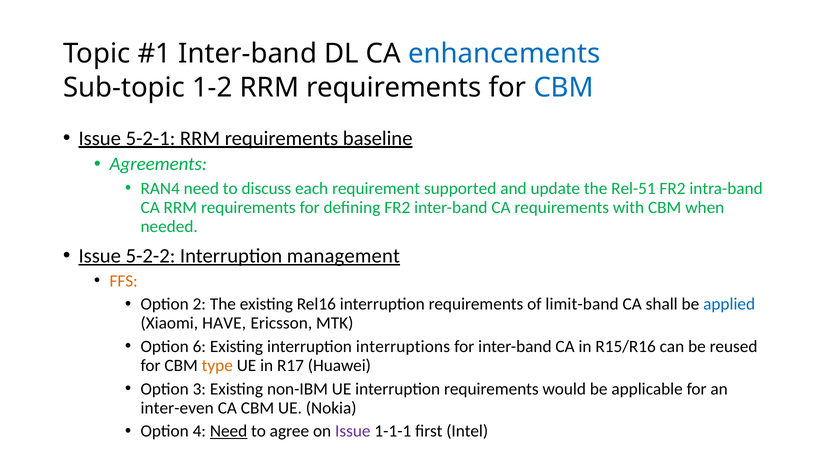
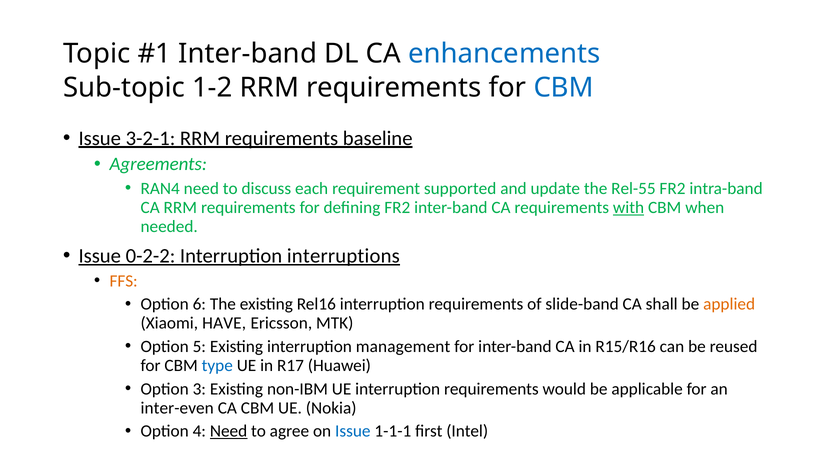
5-2-1: 5-2-1 -> 3-2-1 (150, 138)
Rel-51: Rel-51 -> Rel-55 (633, 188)
with underline: none -> present (629, 207)
5-2-2: 5-2-2 -> 0-2-2 (150, 256)
management: management -> interruptions (343, 256)
2: 2 -> 6 (199, 304)
limit-band: limit-band -> slide-band (582, 304)
applied colour: blue -> orange (729, 304)
6: 6 -> 5 (199, 347)
interruptions: interruptions -> management (403, 347)
type colour: orange -> blue (217, 366)
Issue colour: purple -> blue (353, 431)
